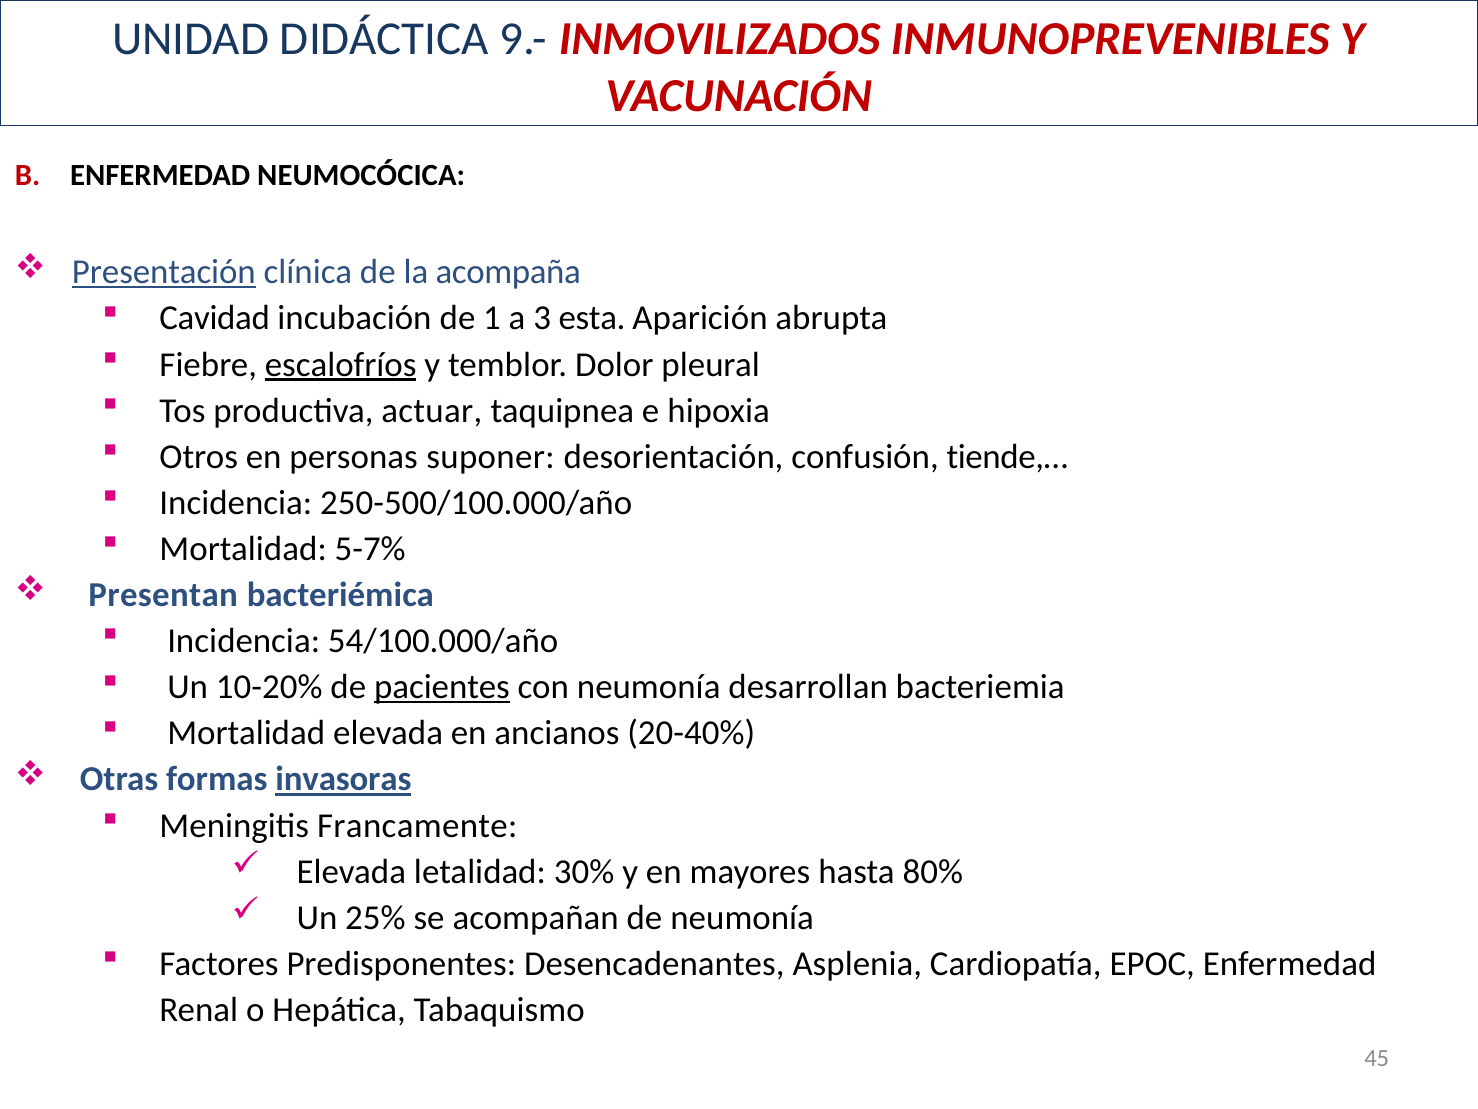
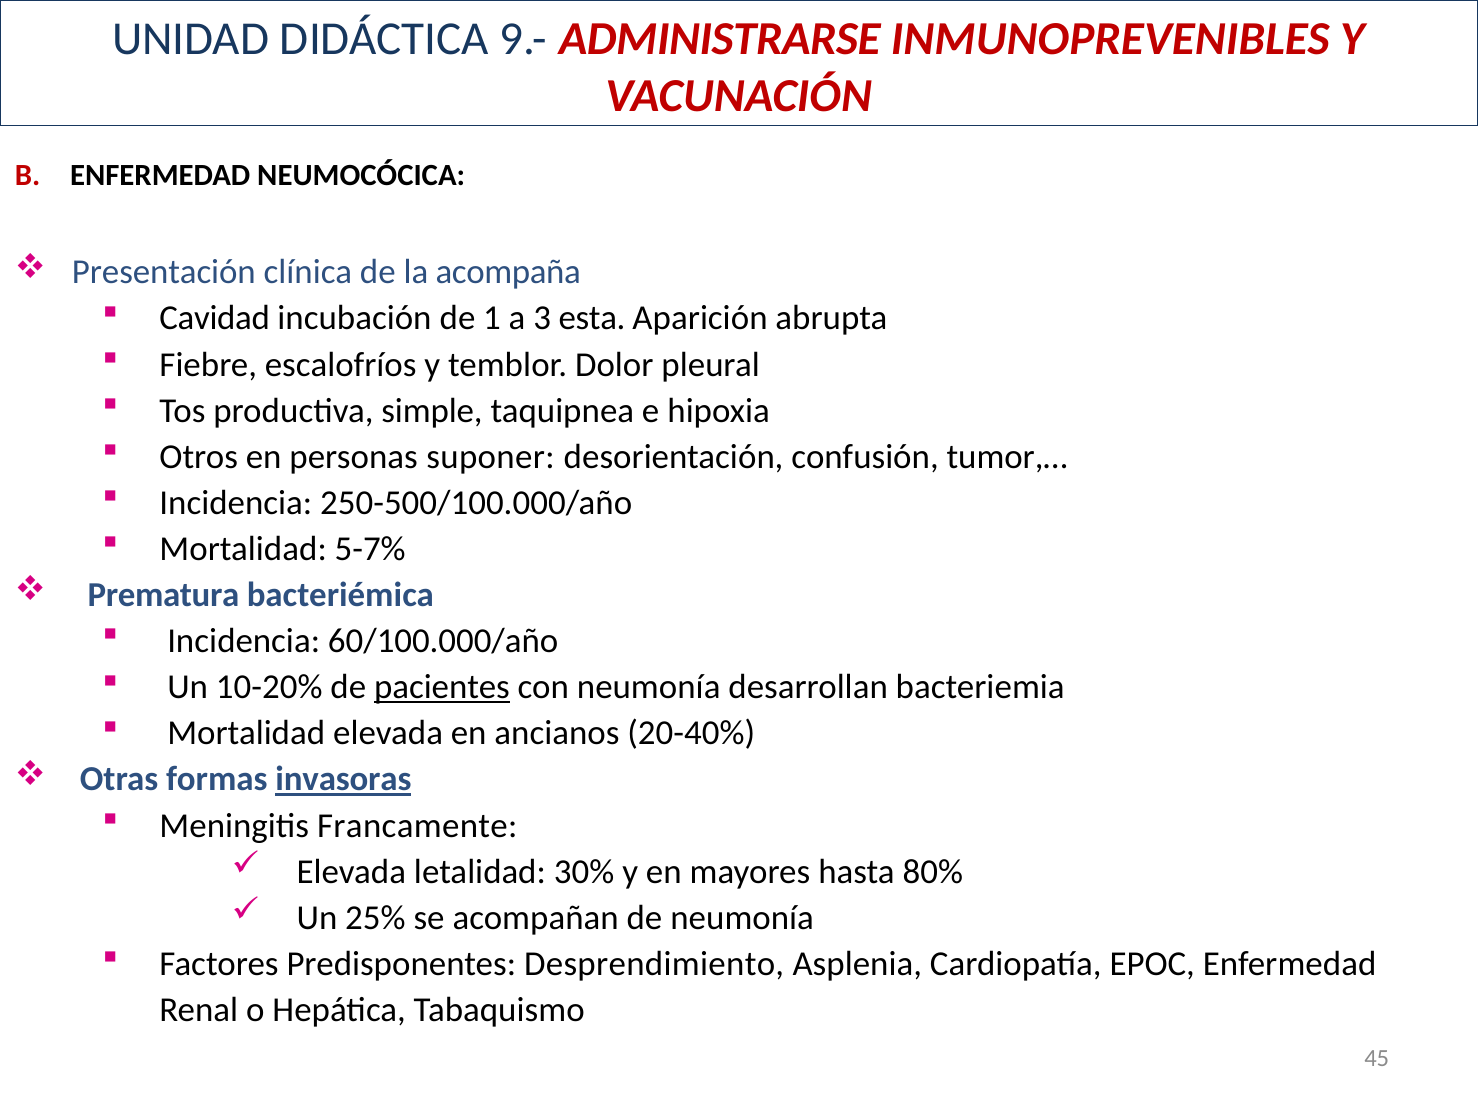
INMOVILIZADOS: INMOVILIZADOS -> ADMINISTRARSE (720, 39)
Presentación underline: present -> none (164, 272)
escalofríos underline: present -> none (341, 364)
actuar: actuar -> simple (432, 410)
tiende,…: tiende,… -> tumor,… (1007, 456)
Presentan: Presentan -> Prematura (163, 595)
54/100.000/año: 54/100.000/año -> 60/100.000/año (443, 641)
Desencadenantes: Desencadenantes -> Desprendimiento (654, 963)
